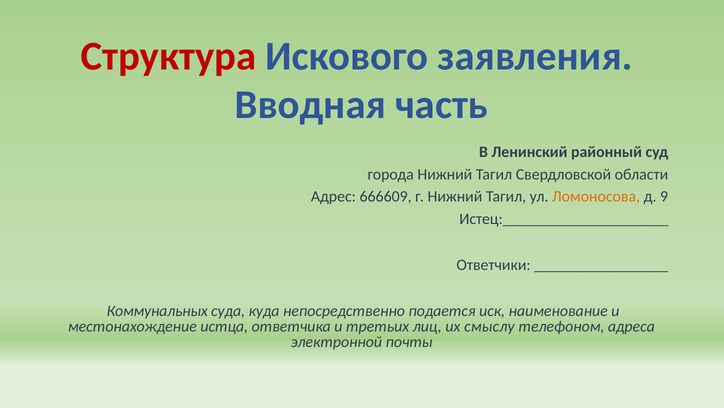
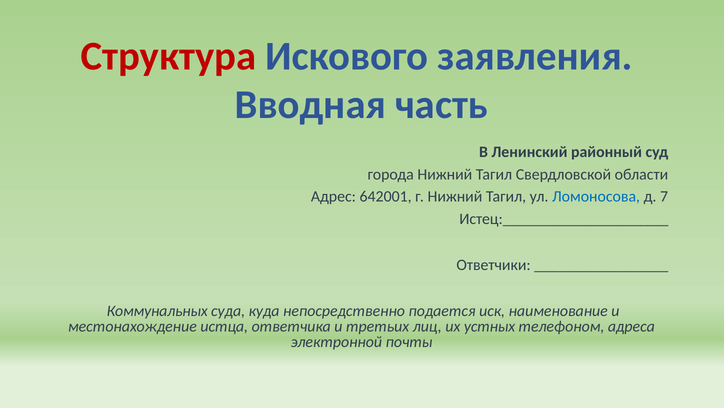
666609: 666609 -> 642001 (386, 196)
Ломоносова colour: orange -> blue (596, 196)
9: 9 -> 7 (664, 196)
смыслу: смыслу -> устных (490, 326)
